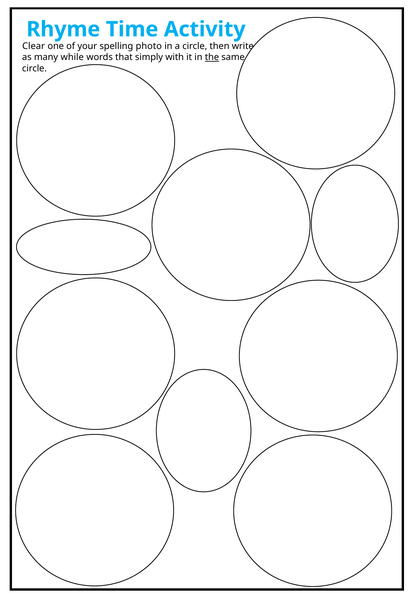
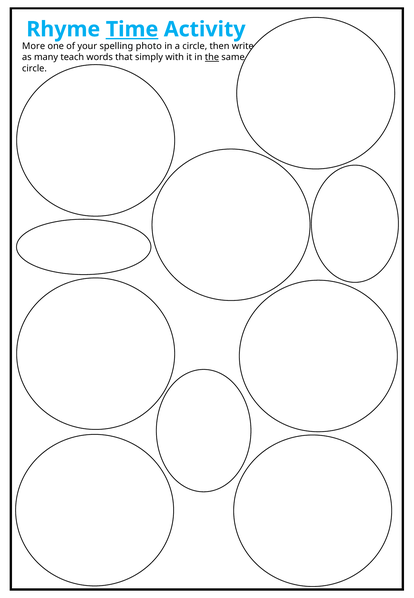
Time underline: none -> present (132, 29)
Clear: Clear -> More (34, 46)
while: while -> teach (72, 57)
